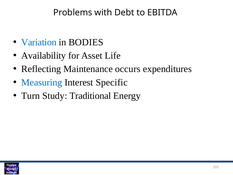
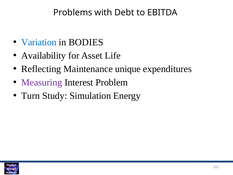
occurs: occurs -> unique (128, 69)
Measuring colour: blue -> purple (42, 82)
Specific: Specific -> Problem (112, 82)
Traditional: Traditional -> Simulation (90, 96)
